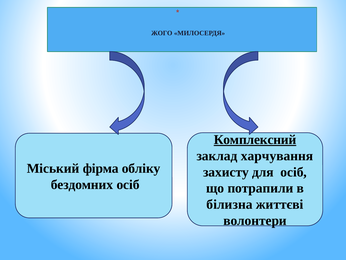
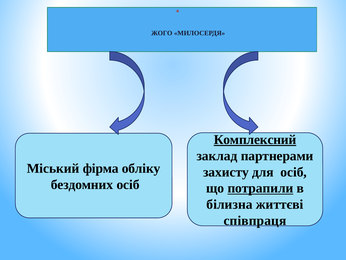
харчування: харчування -> партнерами (277, 156)
потрапили underline: none -> present (260, 188)
волонтери: волонтери -> співпраця (255, 220)
